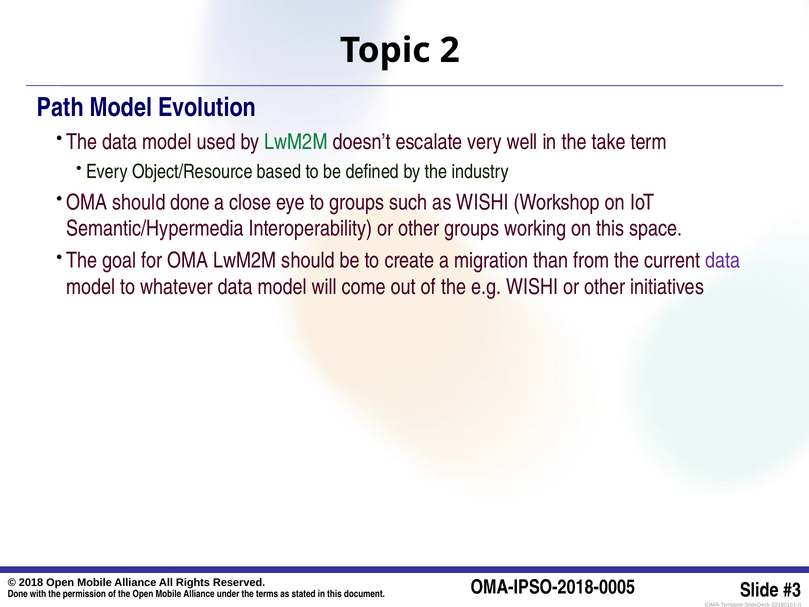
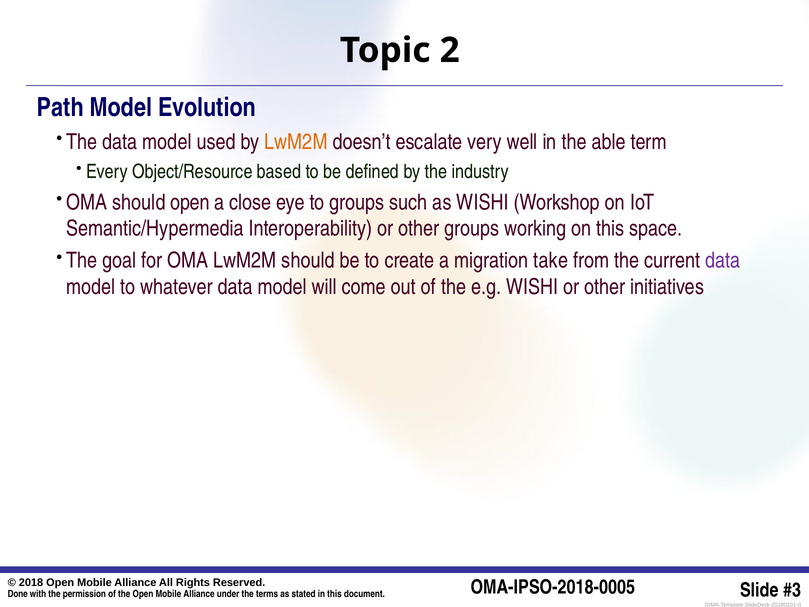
LwM2M colour: green -> orange (296, 142)
take: take -> able (609, 142)
should done: done -> open (190, 202)
than: than -> take (551, 260)
